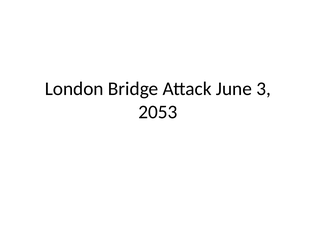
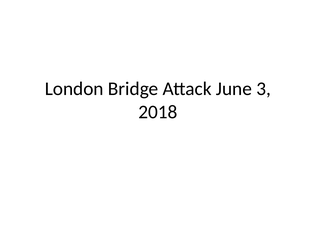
2053: 2053 -> 2018 (158, 112)
